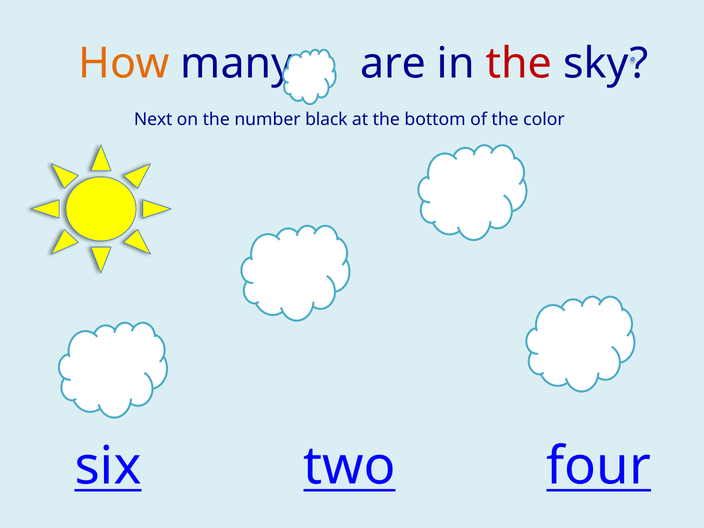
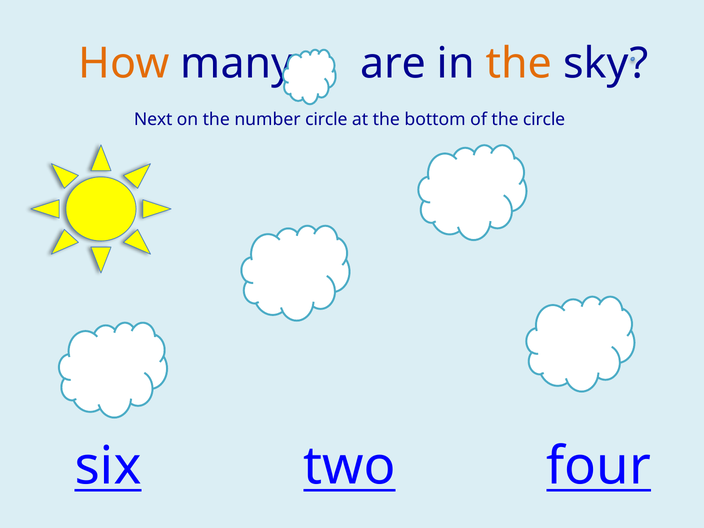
the colour: red -> orange (519, 63)
number black: black -> circle (326, 119)
the color: color -> circle (544, 119)
